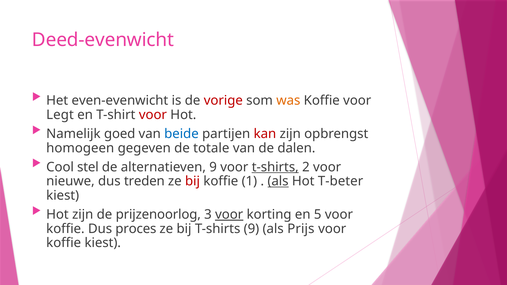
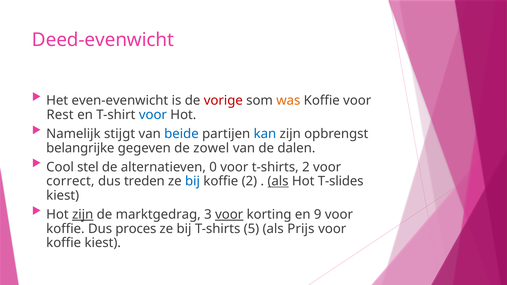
Legt: Legt -> Rest (60, 115)
voor colour: red -> blue (153, 115)
goed: goed -> stijgt (120, 134)
kan colour: red -> blue (265, 134)
homogeen: homogeen -> belangrijke (80, 148)
totale: totale -> zowel (211, 148)
alternatieven 9: 9 -> 0 (213, 167)
t-shirts underline: present -> none (275, 167)
nieuwe: nieuwe -> correct (70, 181)
bij colour: red -> blue (193, 181)
koffie 1: 1 -> 2 (249, 181)
T-beter: T-beter -> T-slides (341, 181)
zijn underline: none -> present (83, 215)
prijzenoorlog: prijzenoorlog -> marktgedrag (158, 215)
5: 5 -> 9 (318, 215)
T-shirts 9: 9 -> 5 (251, 229)
